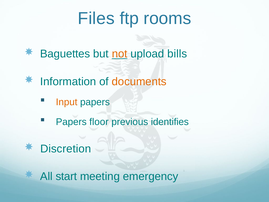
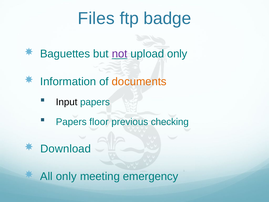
rooms: rooms -> badge (167, 18)
not colour: orange -> purple (120, 54)
upload bills: bills -> only (177, 54)
Input colour: orange -> black (67, 102)
identifies: identifies -> checking (170, 122)
Discretion: Discretion -> Download (66, 149)
All start: start -> only (66, 176)
